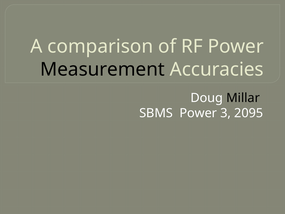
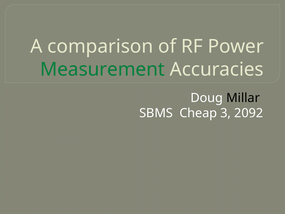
Measurement colour: black -> green (102, 69)
SBMS Power: Power -> Cheap (198, 113)
2095: 2095 -> 2092 (249, 113)
